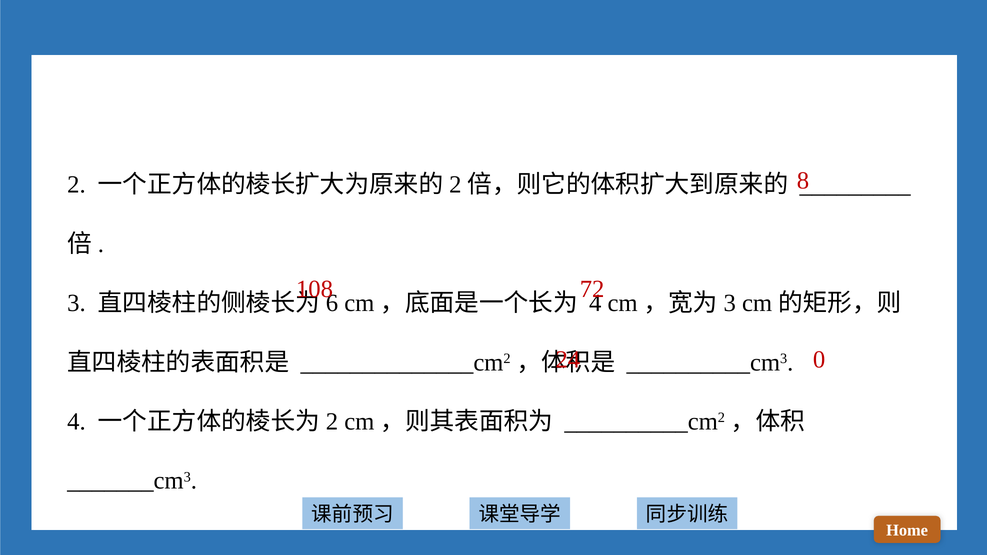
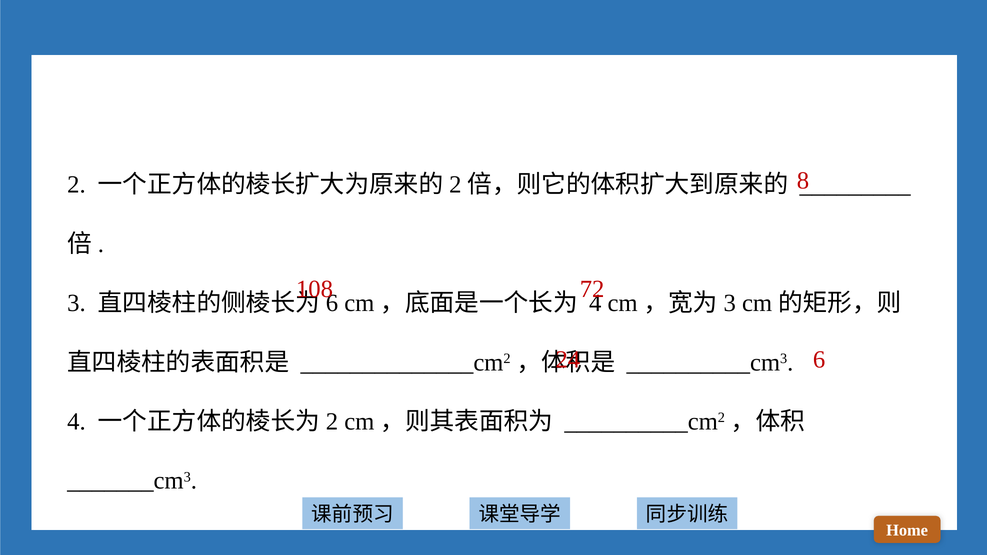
0: 0 -> 6 (819, 360)
